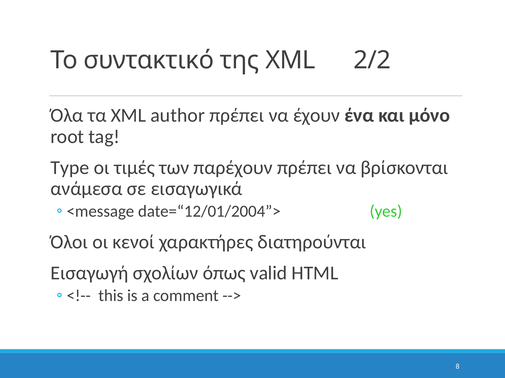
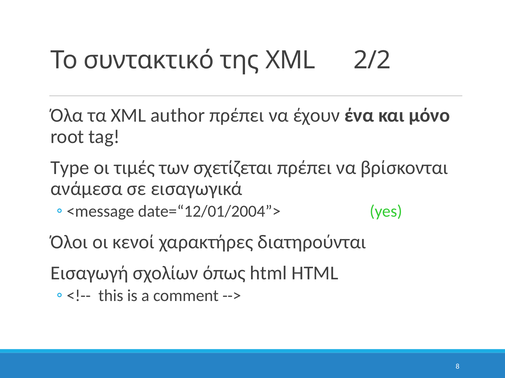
παρέχουν: παρέχουν -> σχετίζεται (233, 168)
όπως valid: valid -> html (268, 274)
